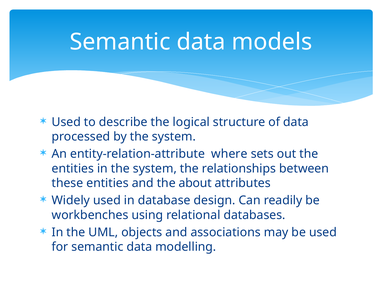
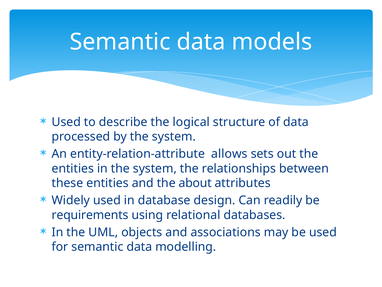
where: where -> allows (229, 154)
workbenches: workbenches -> requirements (90, 215)
